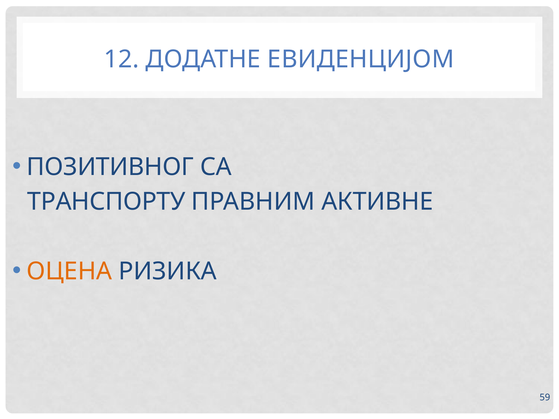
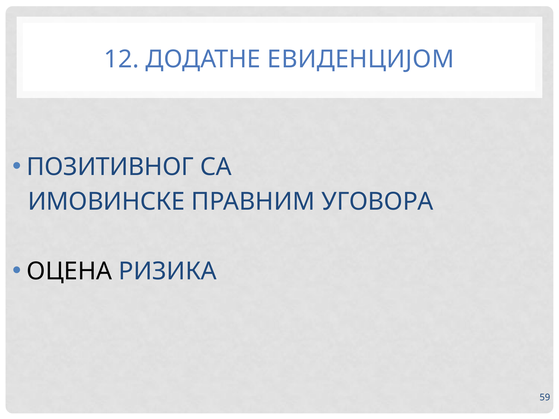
ТРАНСПОРТУ: ТРАНСПОРТУ -> ИМОВИНСКЕ (106, 202)
АКТИВНЕ: АКТИВНЕ -> УГОВОРА (378, 202)
ОЦЕНА colour: orange -> black (69, 271)
